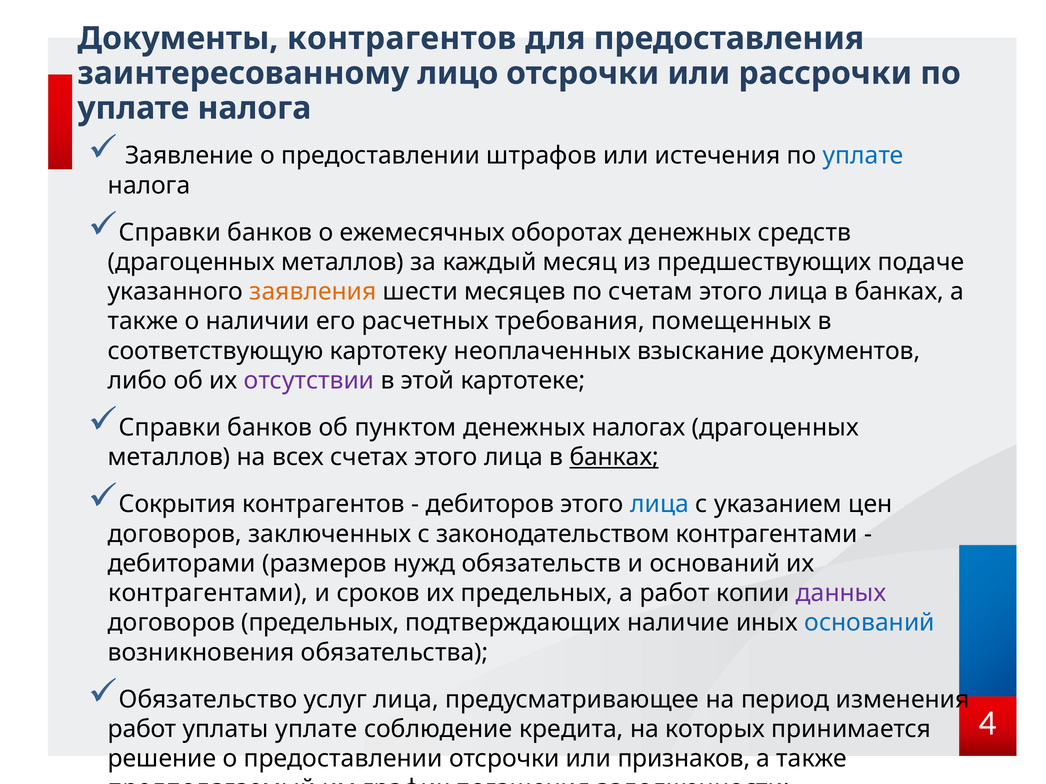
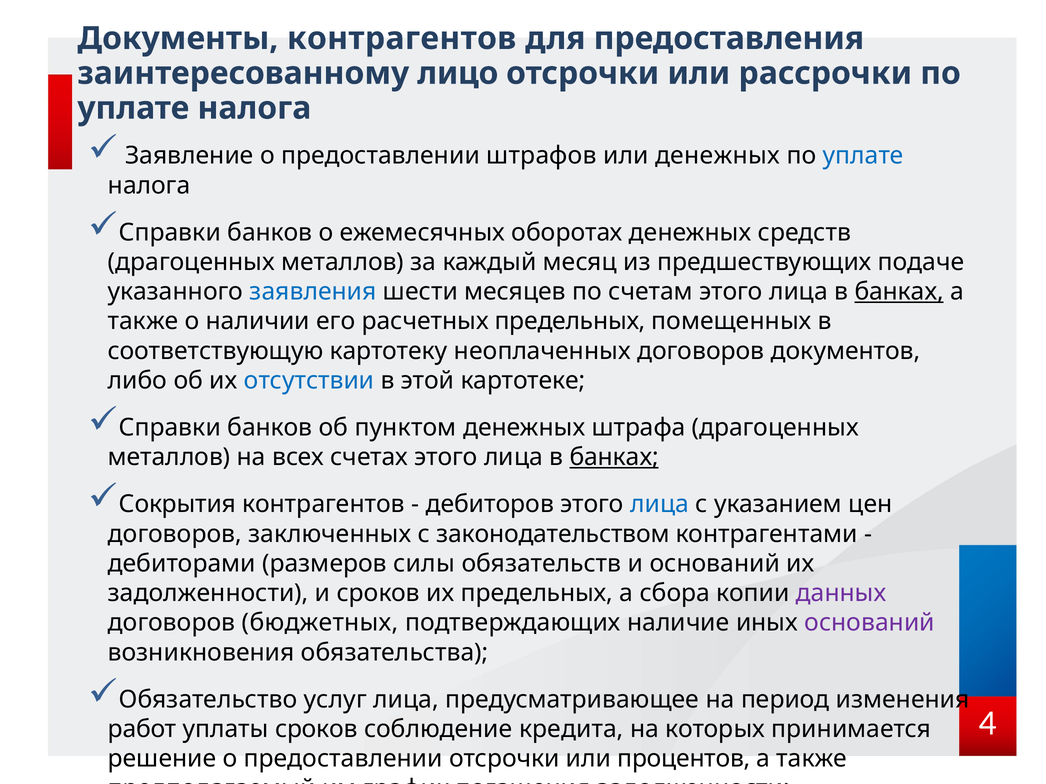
или истечения: истечения -> денежных (717, 156)
заявления colour: orange -> blue (313, 292)
банках underline: none -> present (899, 292)
расчетных требования: требования -> предельных (570, 322)
неоплаченных взыскание: взыскание -> договоров (701, 351)
отсутствии colour: purple -> blue (309, 381)
налогах: налогах -> штрафа (639, 428)
нужд: нужд -> силы (424, 564)
контрагентами: контрагентами -> задолженности (208, 594)
а работ: работ -> сбора (675, 594)
договоров предельных: предельных -> бюджетных (320, 623)
оснований colour: blue -> purple (870, 623)
уплаты уплате: уплате -> сроков (316, 730)
признаков: признаков -> процентов (684, 759)
